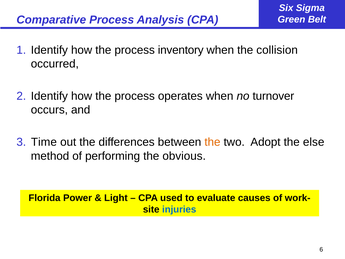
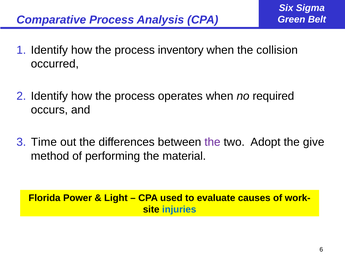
turnover: turnover -> required (273, 96)
the colour: orange -> purple (212, 142)
else: else -> give (314, 142)
obvious: obvious -> material (184, 156)
